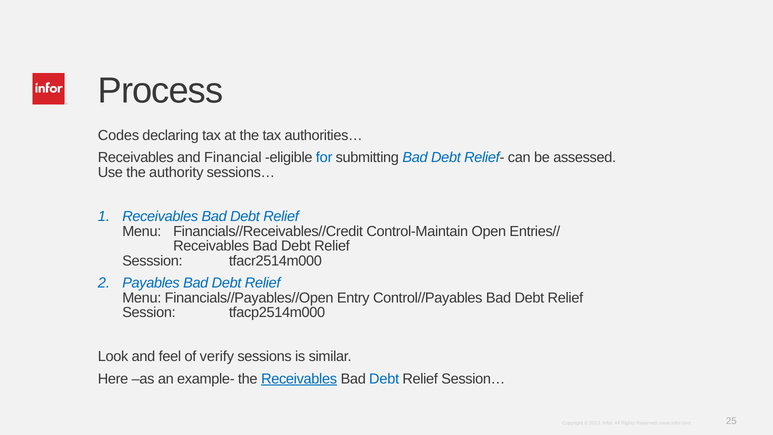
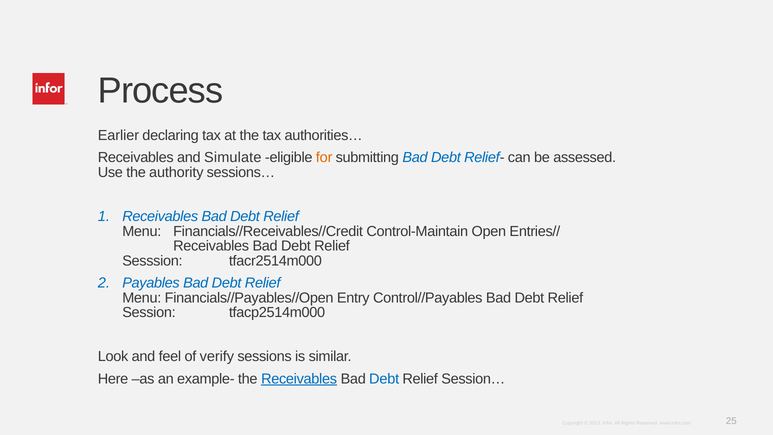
Codes: Codes -> Earlier (118, 136)
Financial: Financial -> Simulate (233, 158)
for colour: blue -> orange (324, 158)
